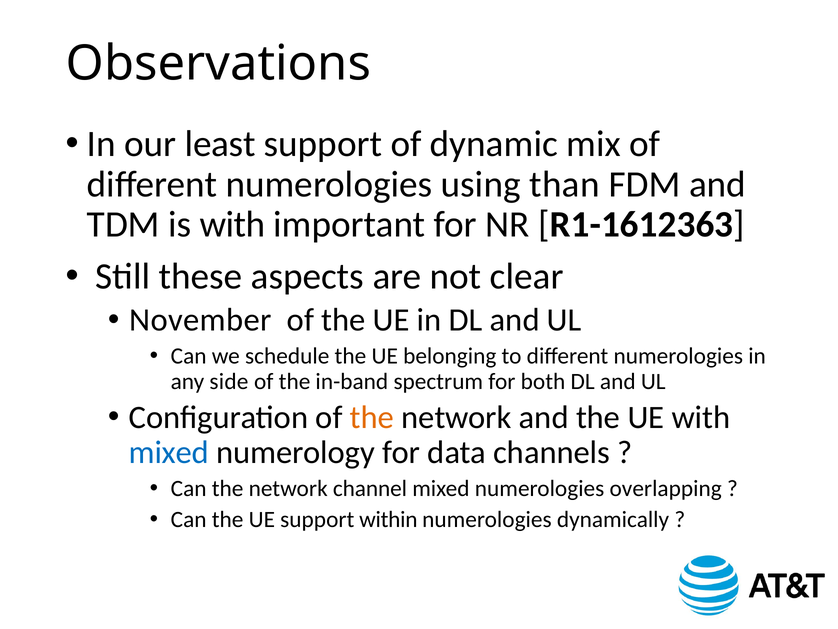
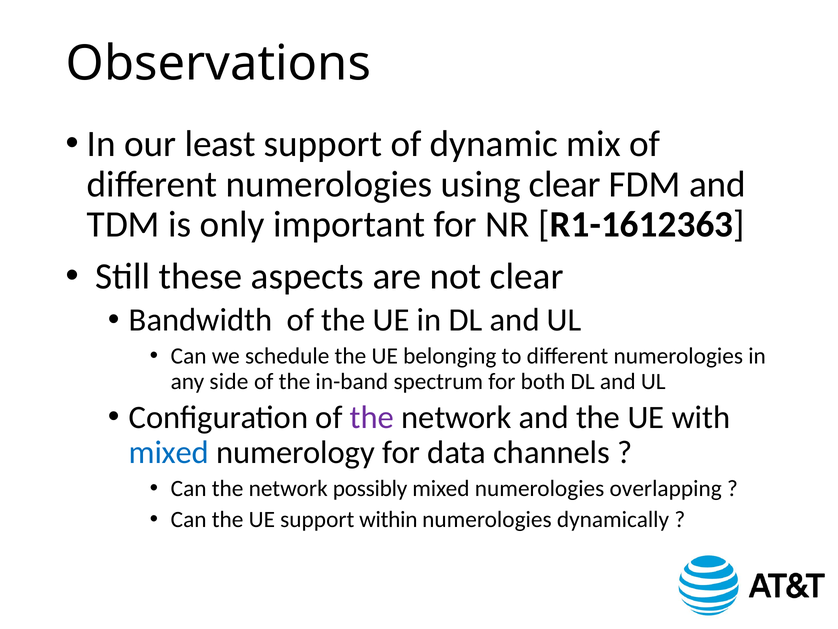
using than: than -> clear (565, 184)
is with: with -> only (232, 224)
November: November -> Bandwidth (201, 320)
the colour: orange -> purple (372, 417)
channel: channel -> possibly (370, 488)
